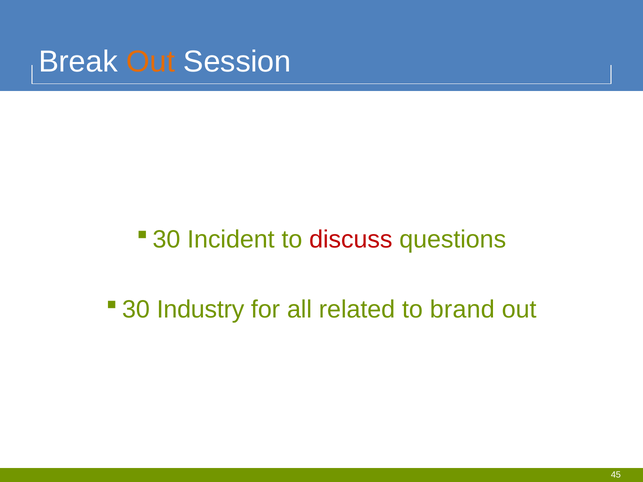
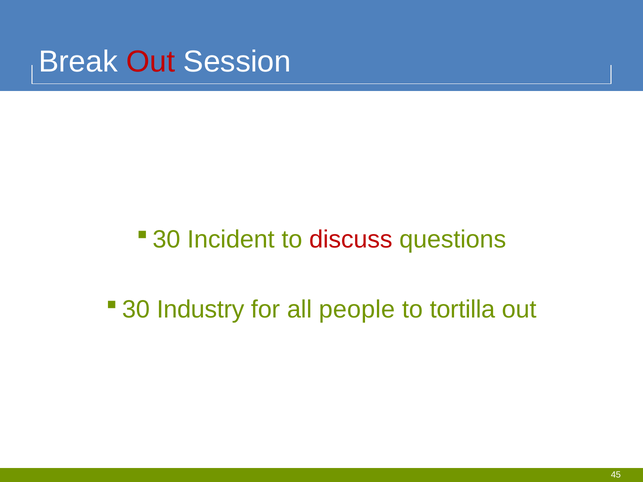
Out colour: orange -> red (150, 62)
related: related -> people (357, 310)
brand: brand -> tortilla (462, 310)
